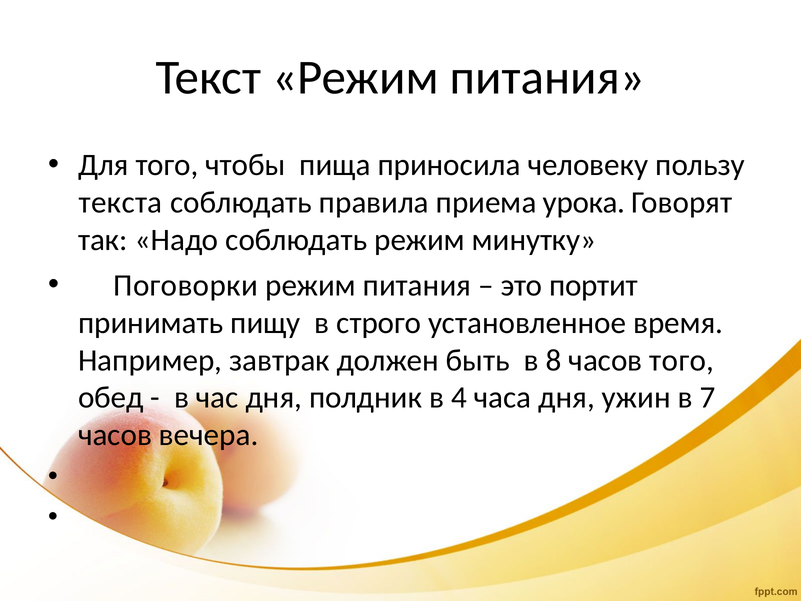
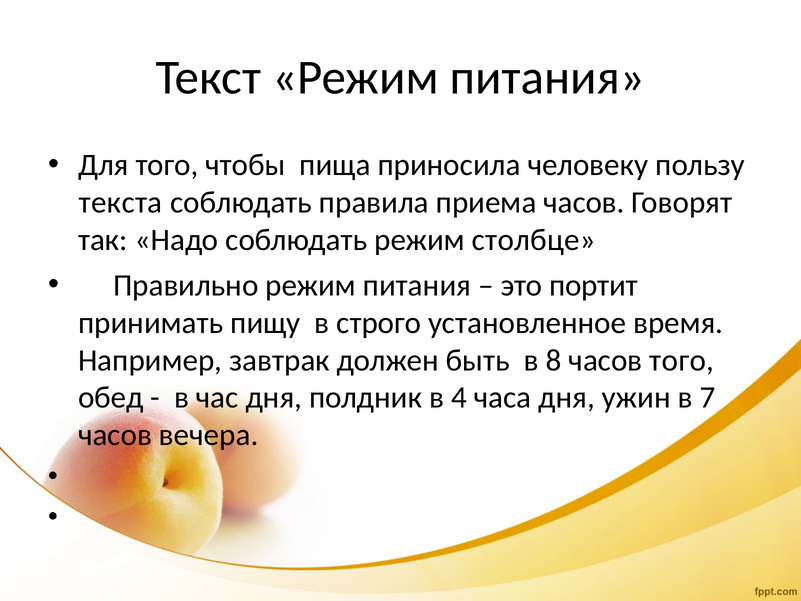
приема урока: урока -> часов (584, 202)
минутку: минутку -> столбце (534, 240)
Поговорки: Поговорки -> Правильно (186, 285)
